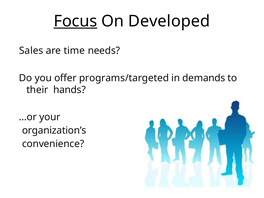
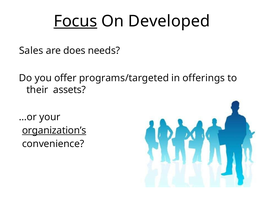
time: time -> does (74, 51)
demands: demands -> offerings (204, 78)
hands: hands -> assets (70, 90)
organization’s underline: none -> present (54, 130)
